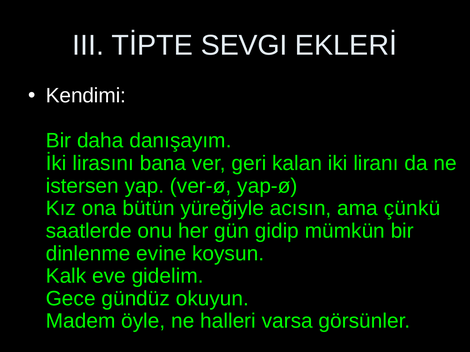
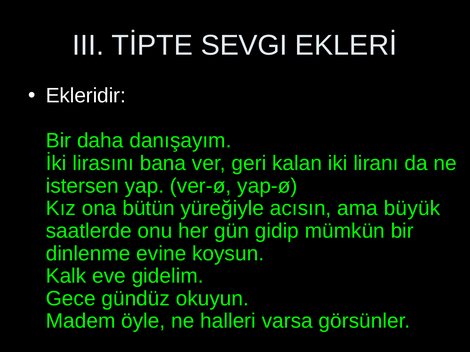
Kendimi: Kendimi -> Ekleridir (86, 96)
çünkü: çünkü -> büyük (412, 209)
